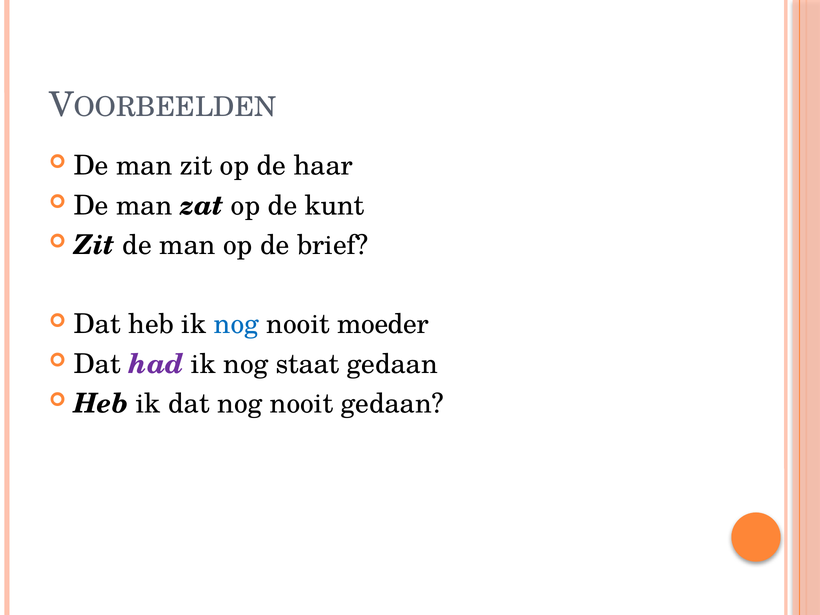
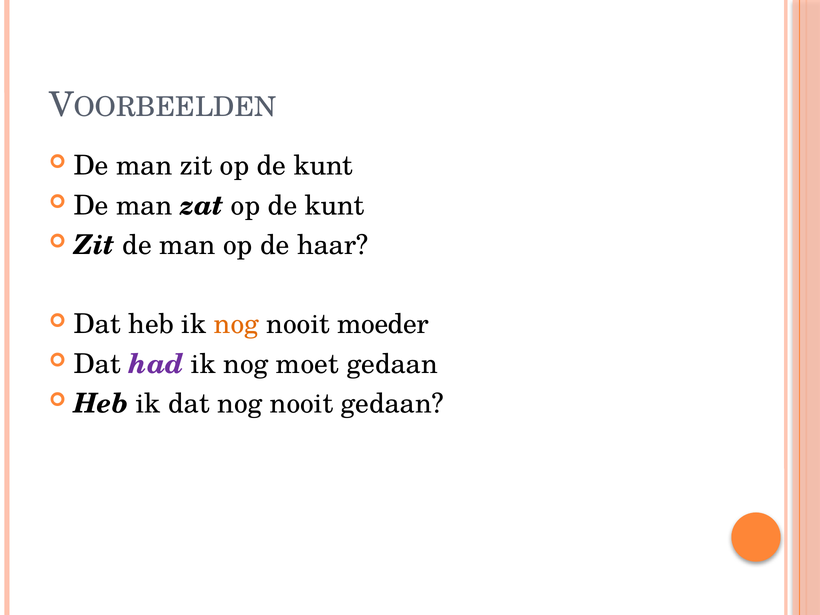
zit op de haar: haar -> kunt (323, 166)
brief: brief -> haar (333, 245)
nog colour: blue -> orange (236, 324)
staat: staat -> moet (308, 364)
